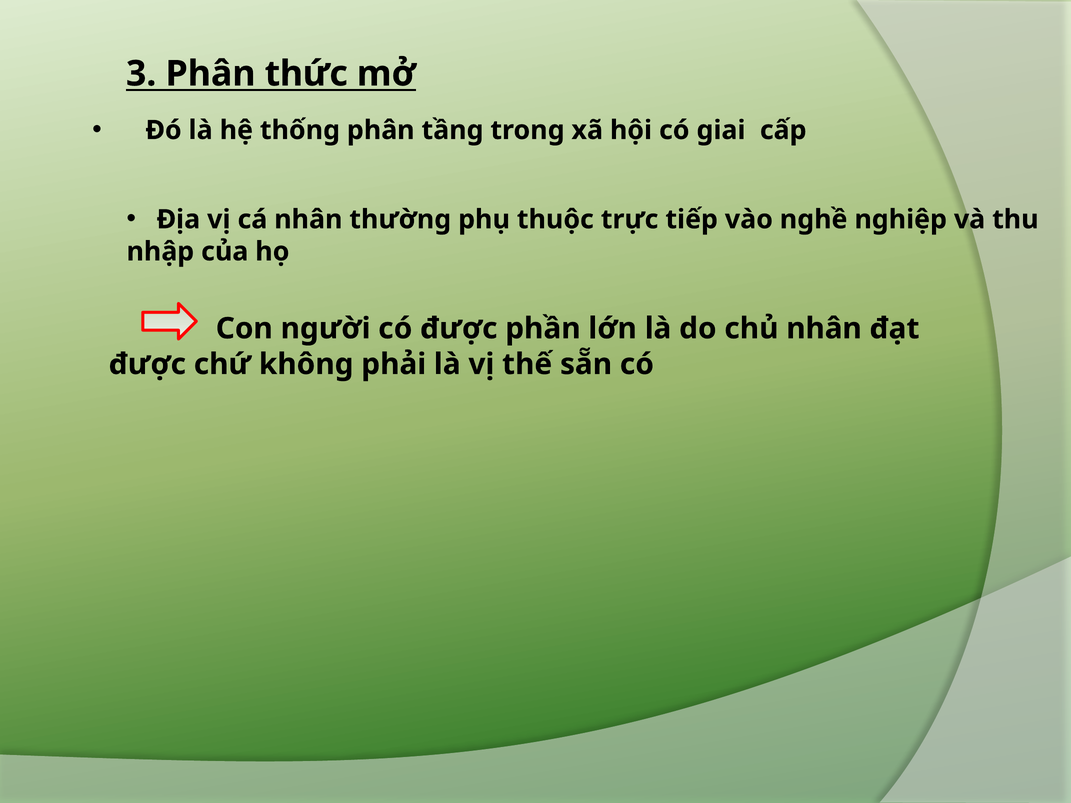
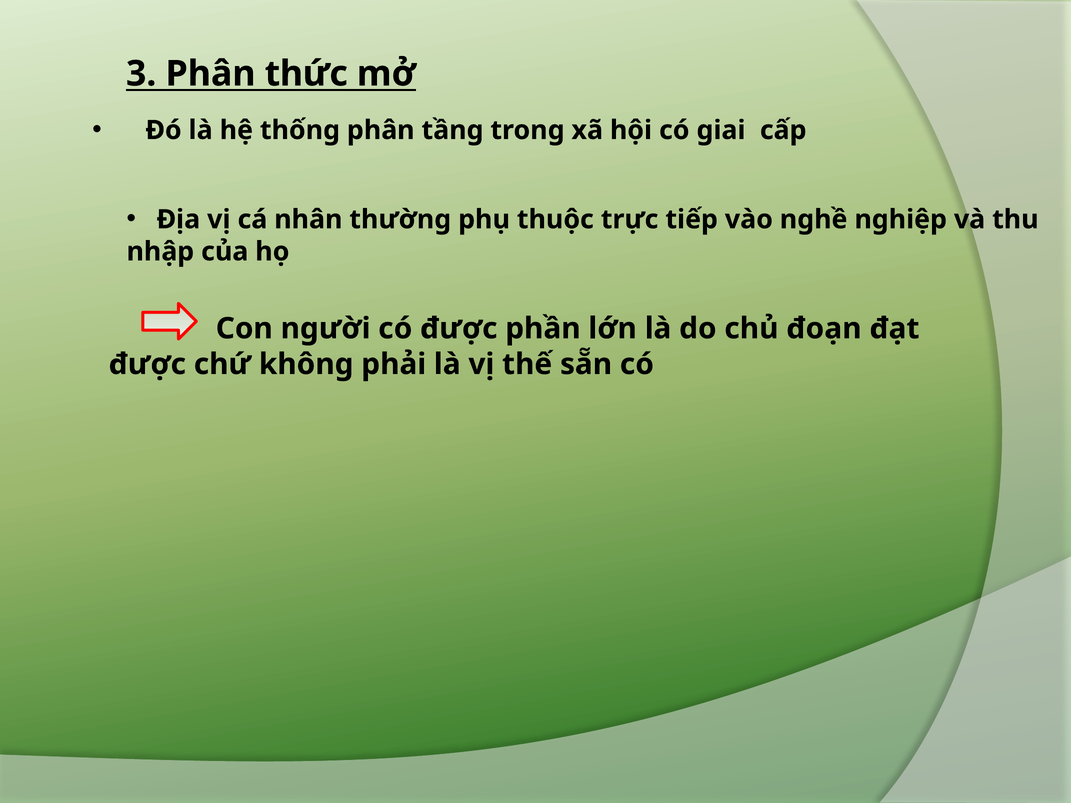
chủ nhân: nhân -> đoạn (824, 329)
